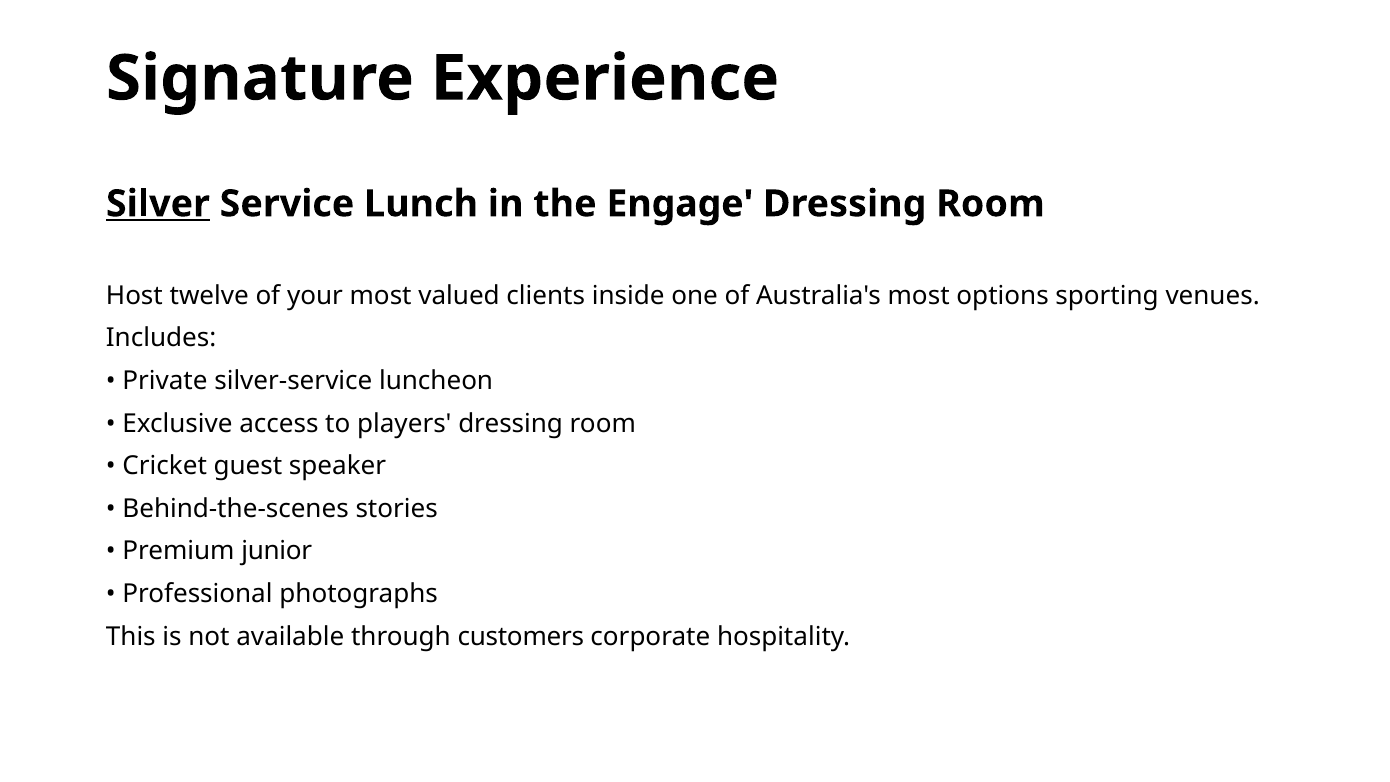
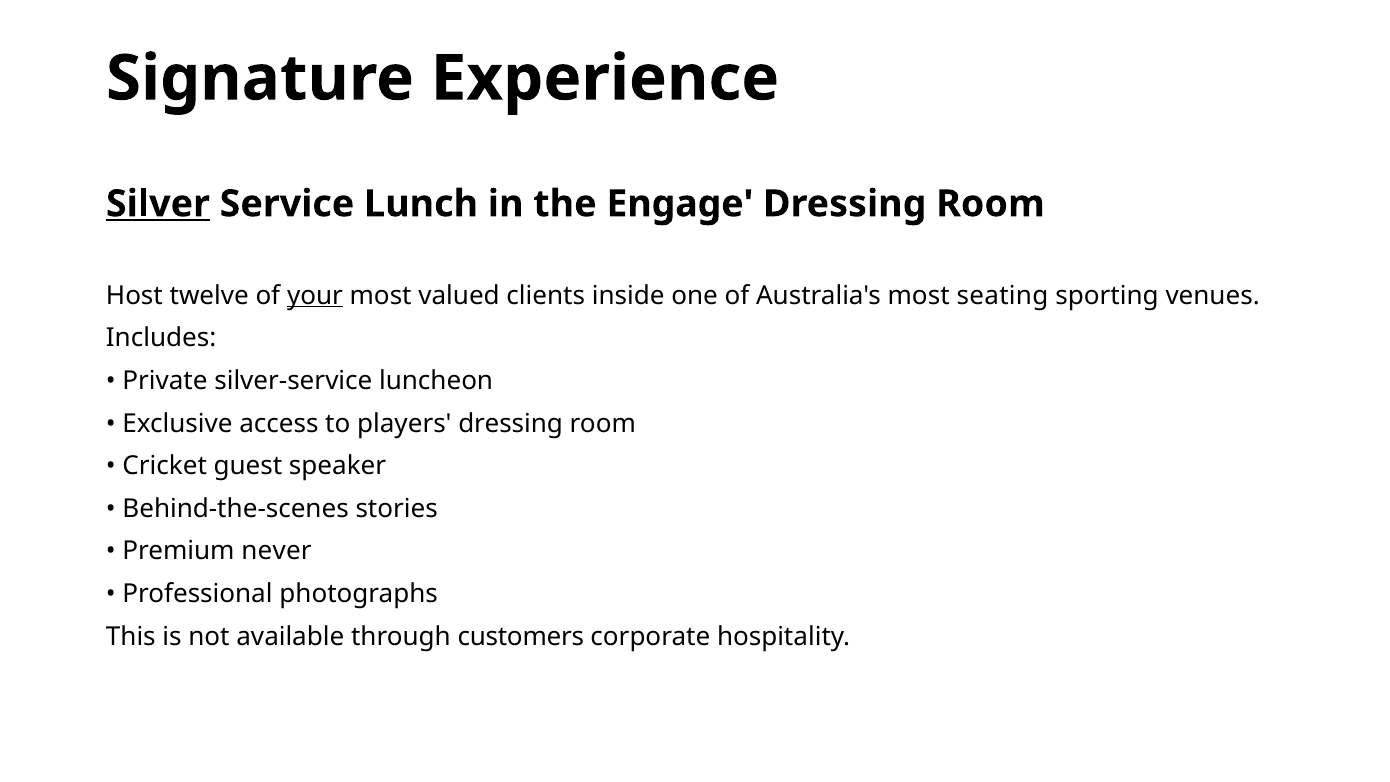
your underline: none -> present (315, 295)
options: options -> seating (1002, 295)
junior: junior -> never (277, 551)
